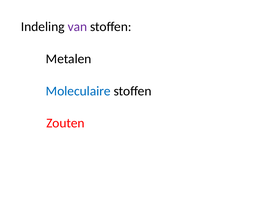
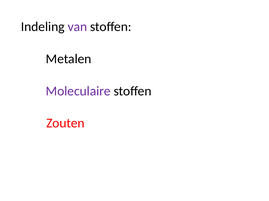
Moleculaire colour: blue -> purple (78, 91)
